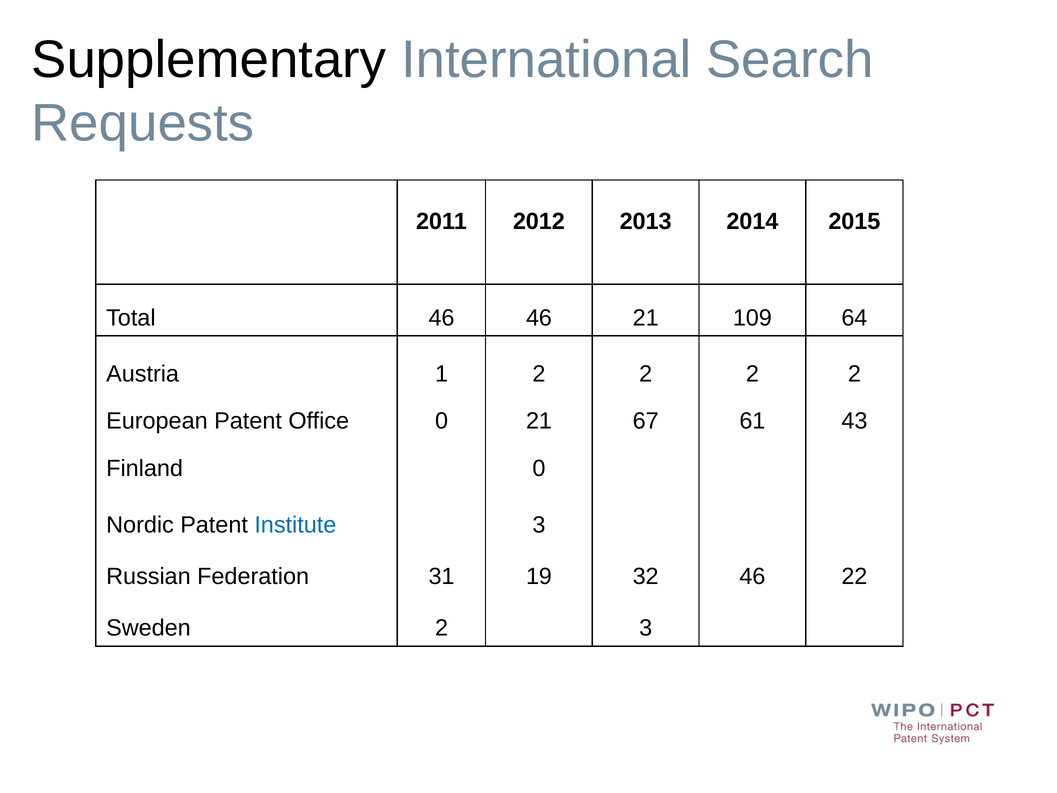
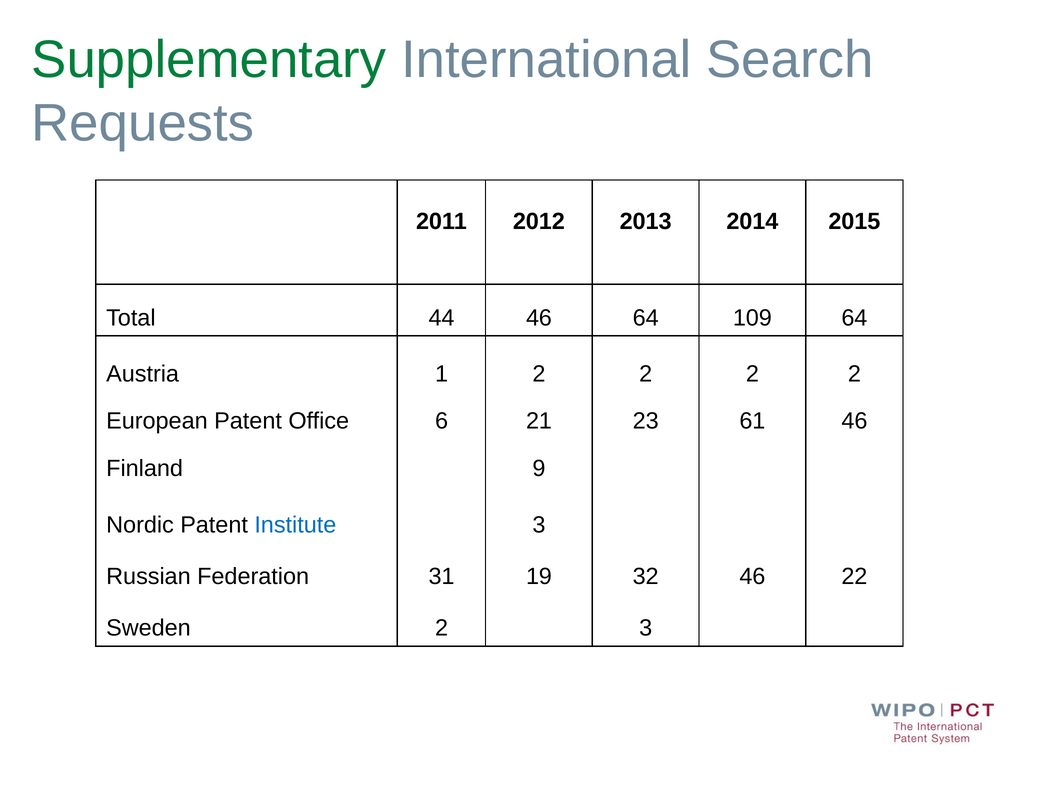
Supplementary colour: black -> green (209, 60)
Total 46: 46 -> 44 (442, 318)
46 21: 21 -> 64 (646, 318)
Office 0: 0 -> 6 (442, 421)
67: 67 -> 23 (646, 421)
61 43: 43 -> 46 (854, 421)
Finland 0: 0 -> 9 (539, 468)
